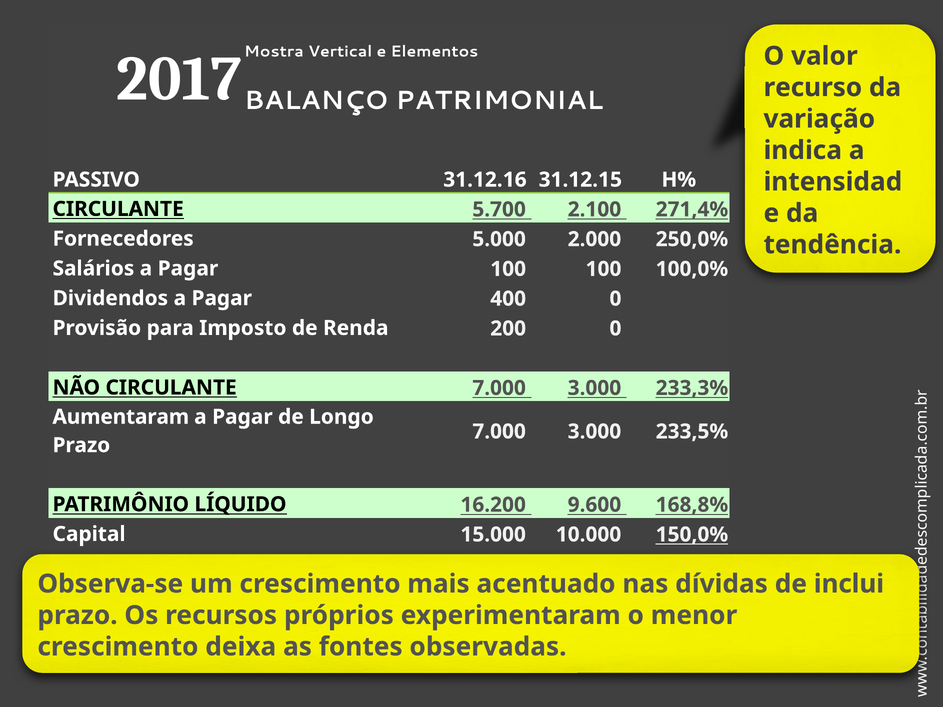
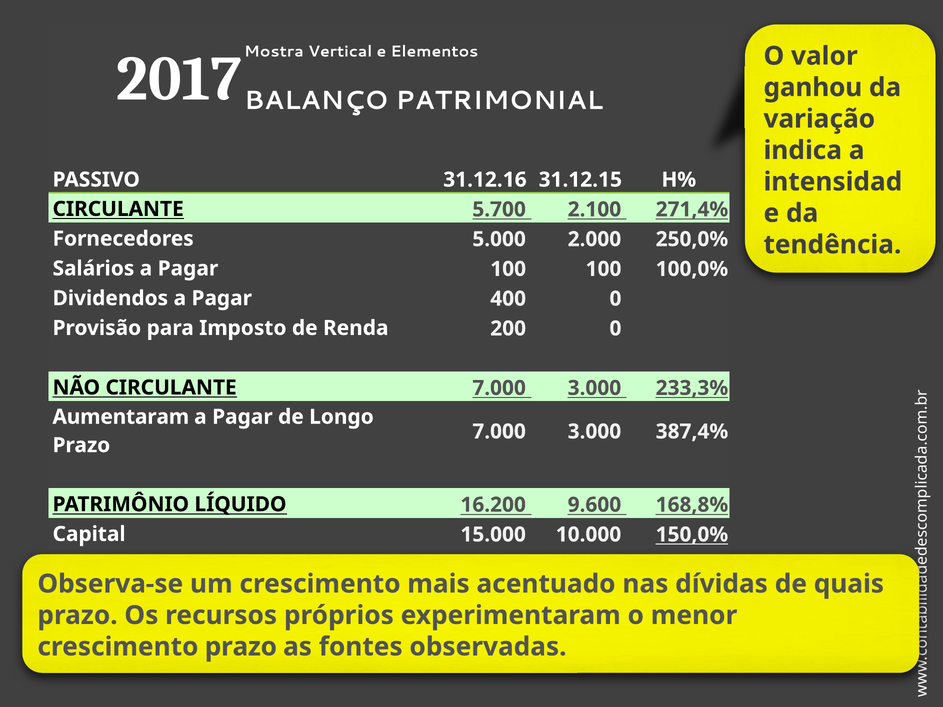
recurso: recurso -> ganhou (813, 88)
233,5%: 233,5% -> 387,4% (692, 432)
inclui: inclui -> quais (849, 584)
crescimento deixa: deixa -> prazo (241, 647)
